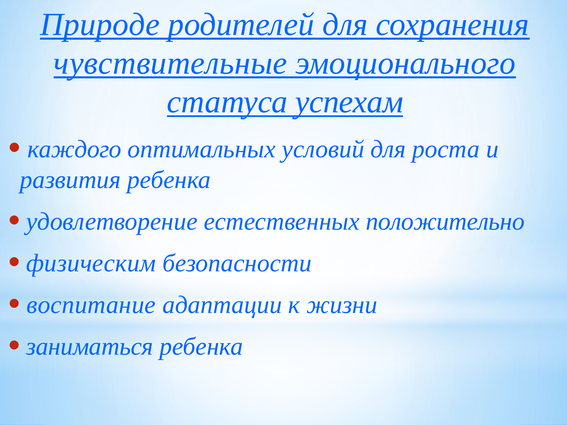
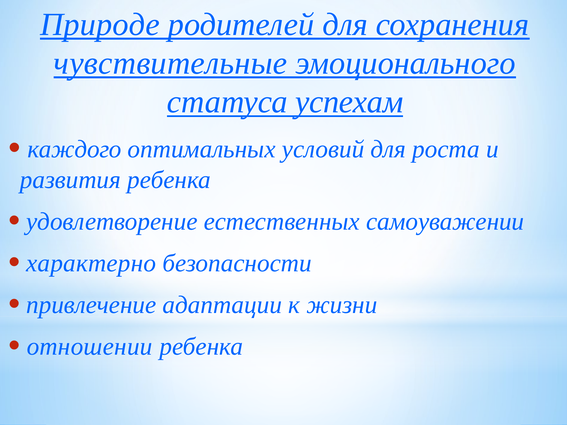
положительно: положительно -> самоуважении (445, 222)
физическим: физическим -> характерно (91, 263)
воспитание: воспитание -> привлечение (91, 305)
заниматься: заниматься -> отношении (90, 347)
